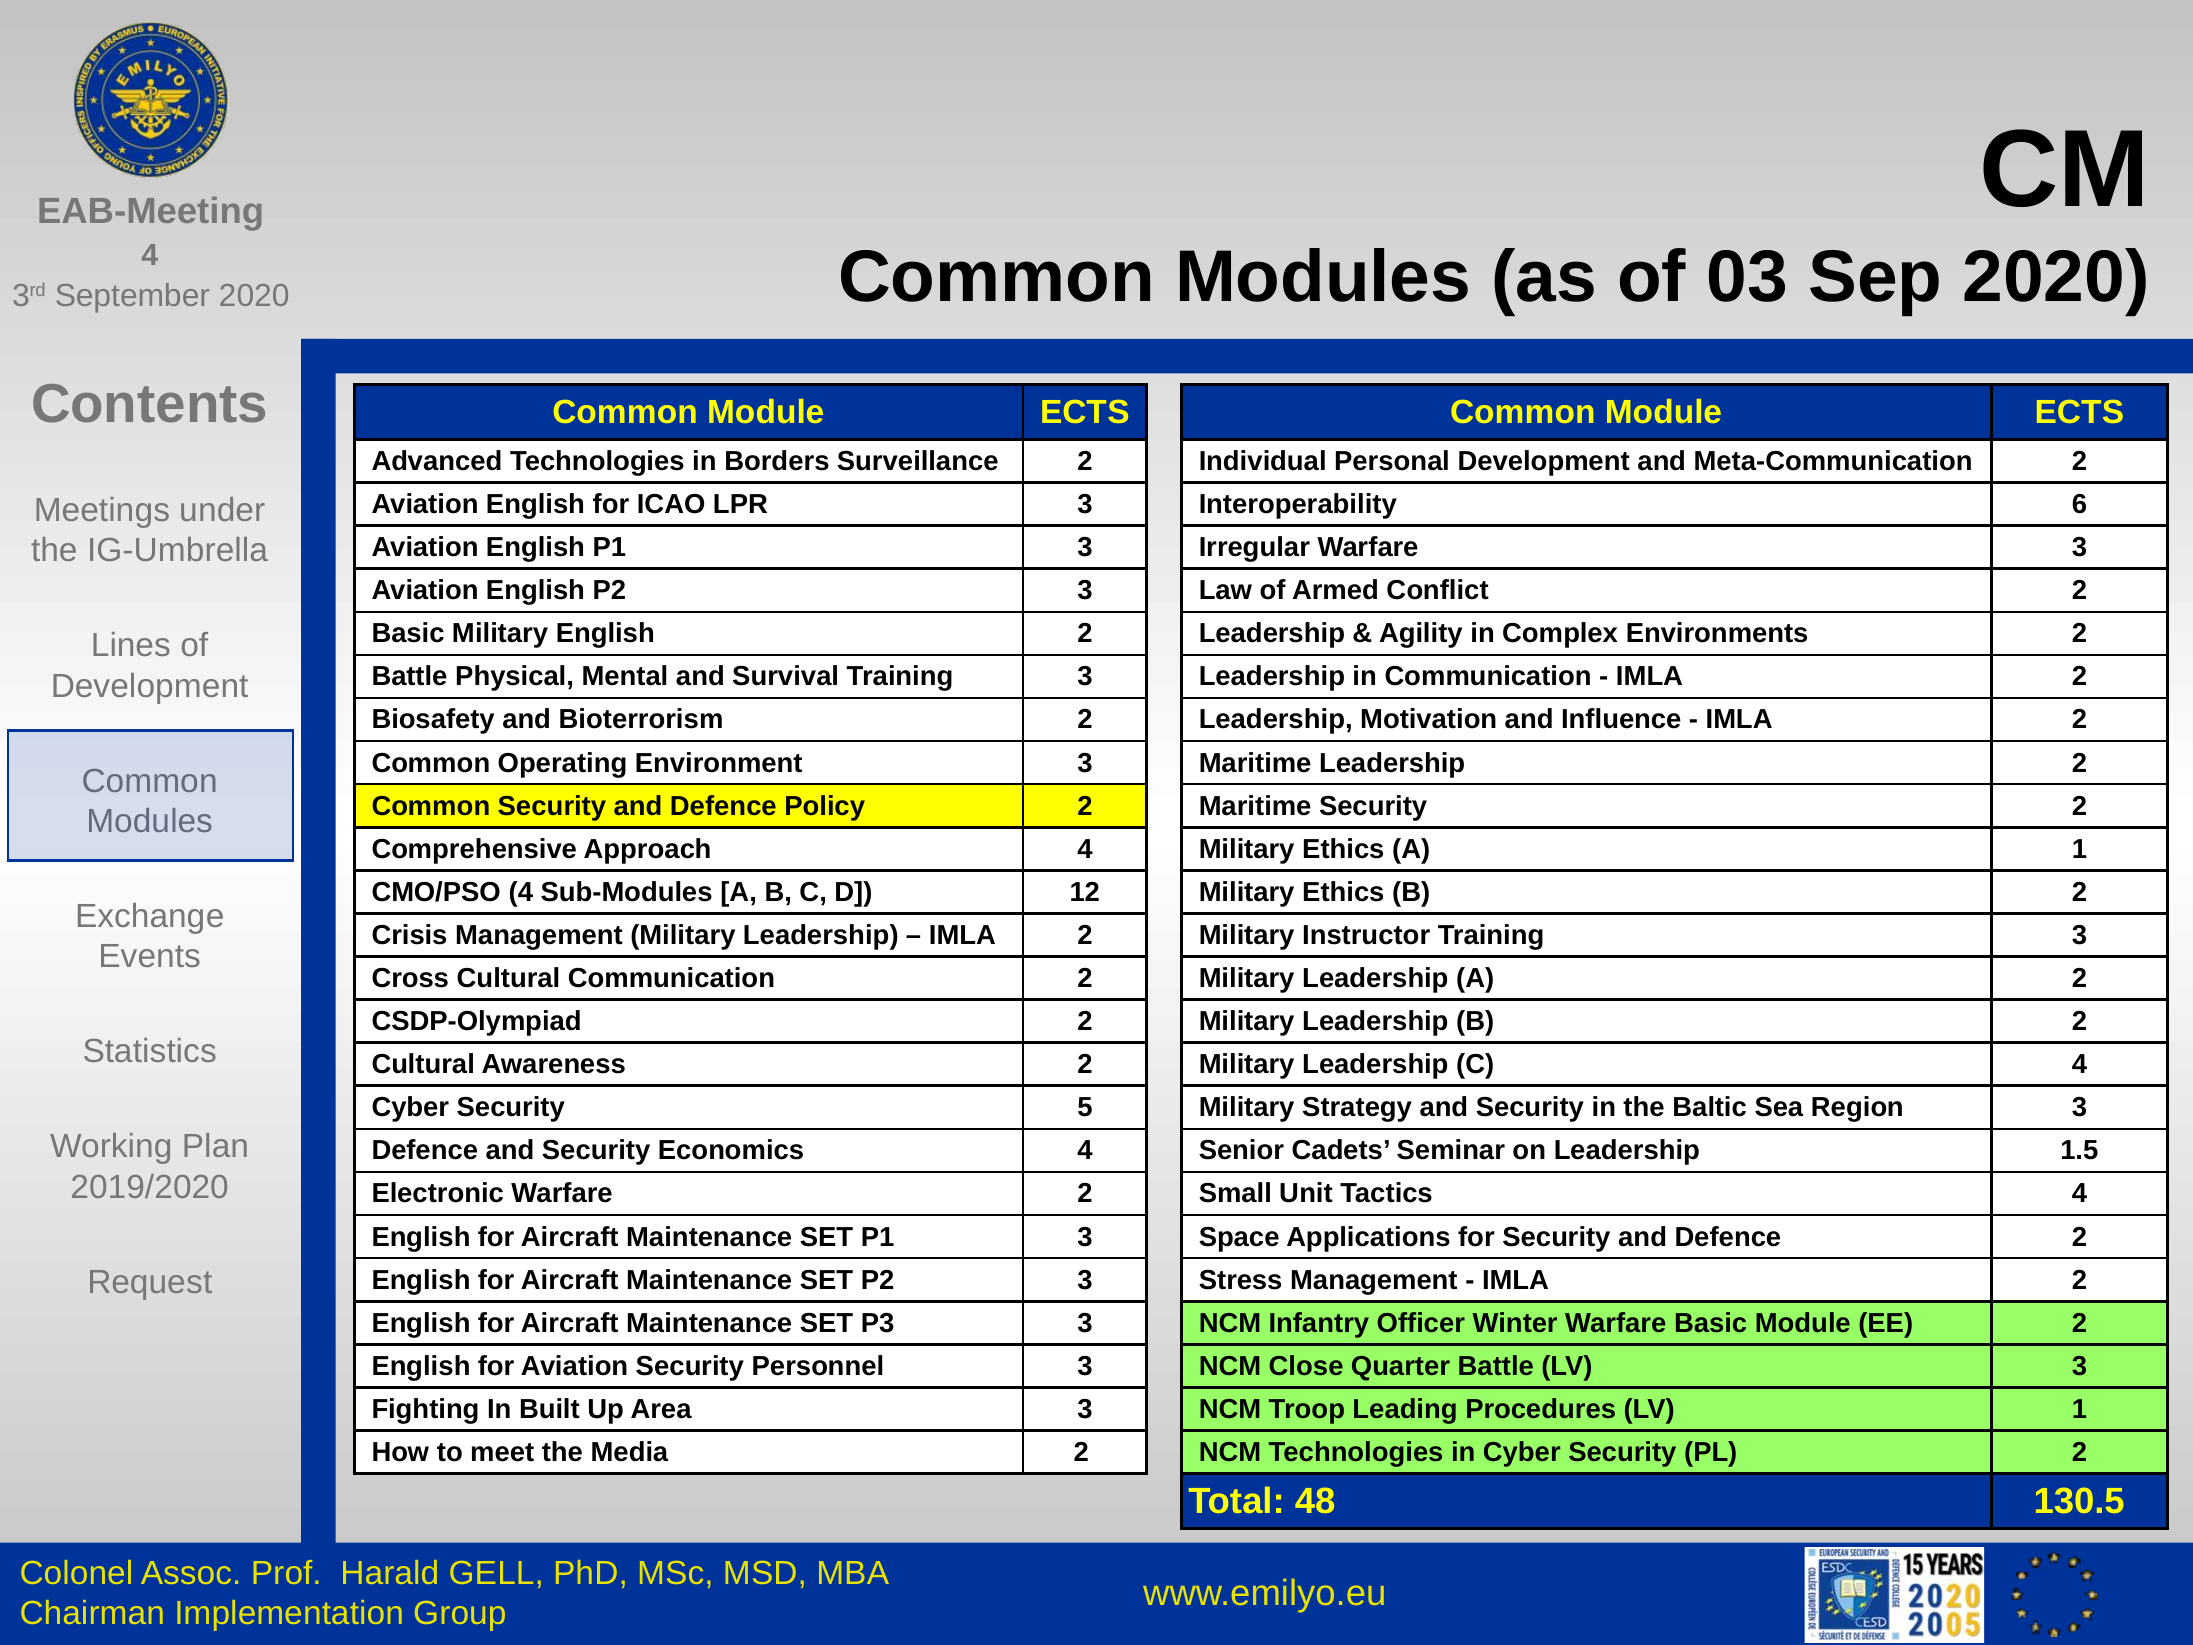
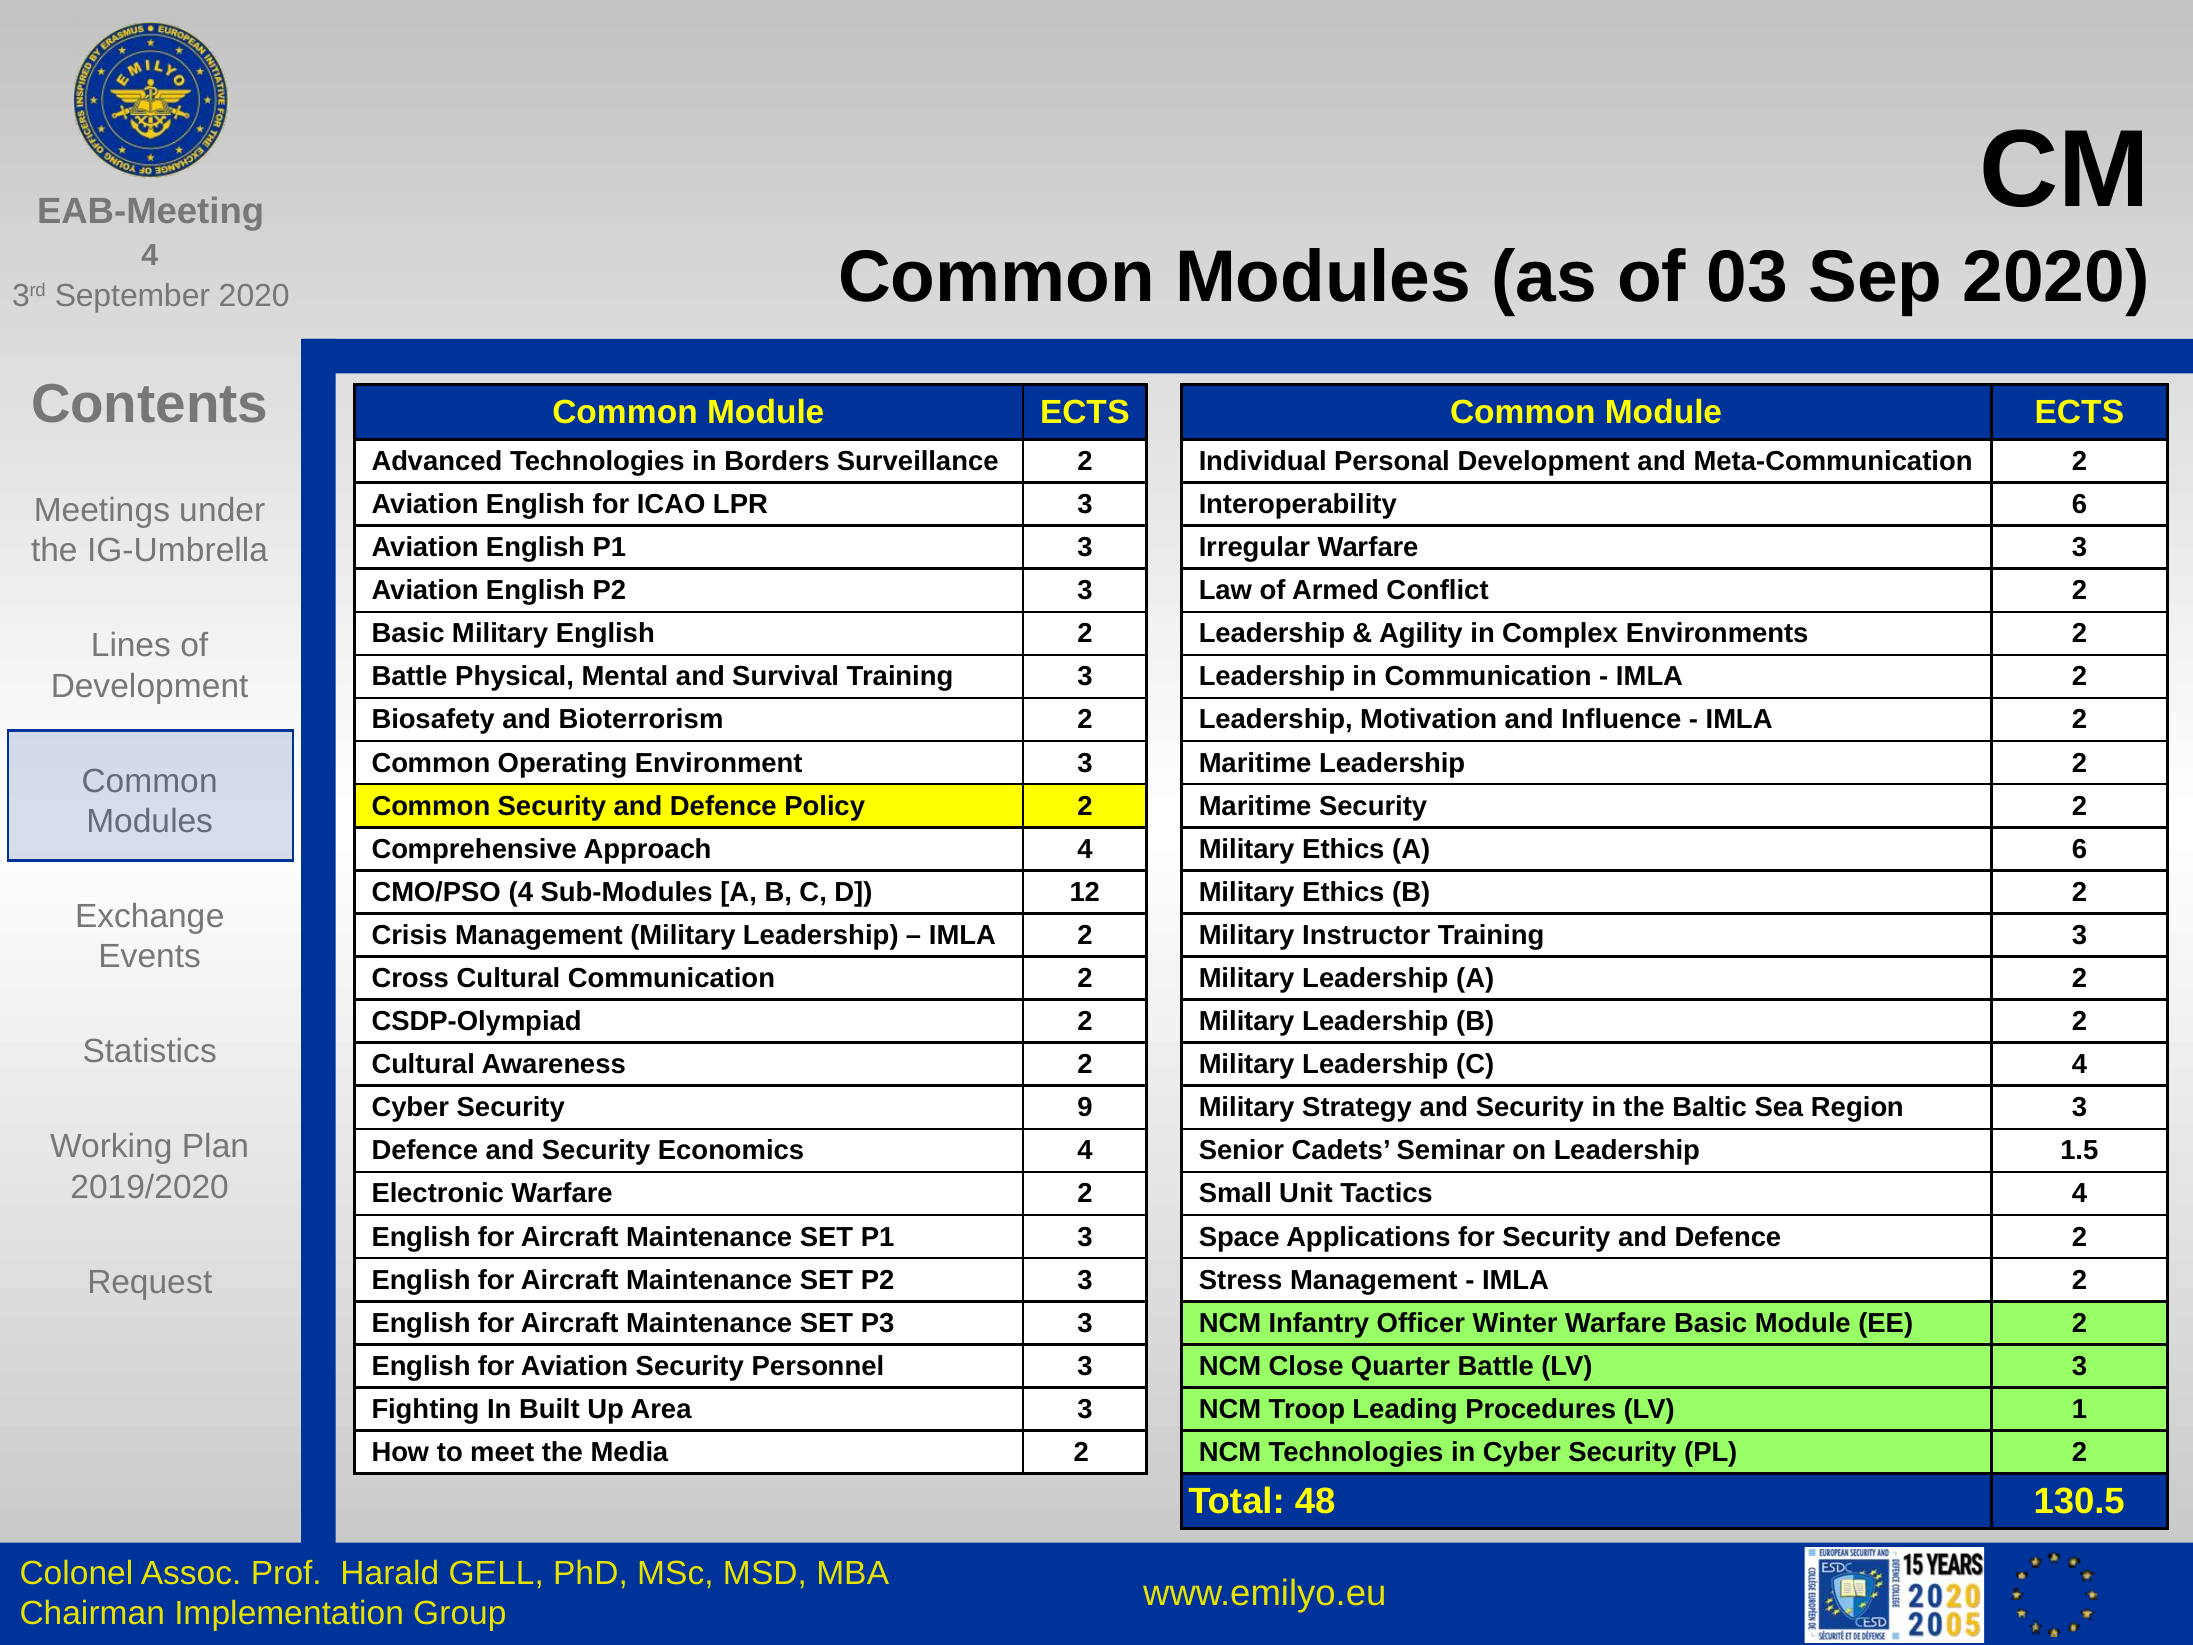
A 1: 1 -> 6 (2079, 849)
5: 5 -> 9 (1085, 1108)
